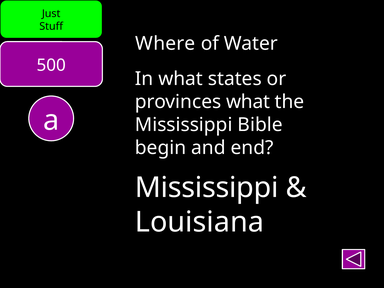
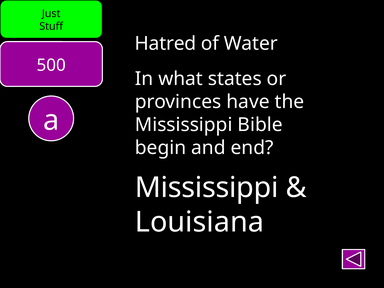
Where: Where -> Hatred (165, 44)
provinces what: what -> have (248, 102)
